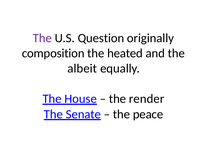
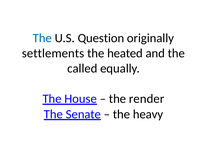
The colour: purple -> blue (42, 38)
composition: composition -> settlements (53, 53)
albeit: albeit -> called (82, 69)
peace: peace -> heavy (148, 114)
